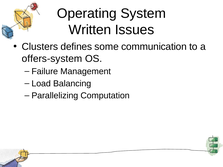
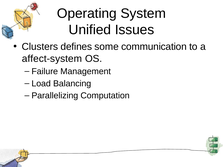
Written: Written -> Unified (90, 30)
offers-system: offers-system -> affect-system (52, 59)
